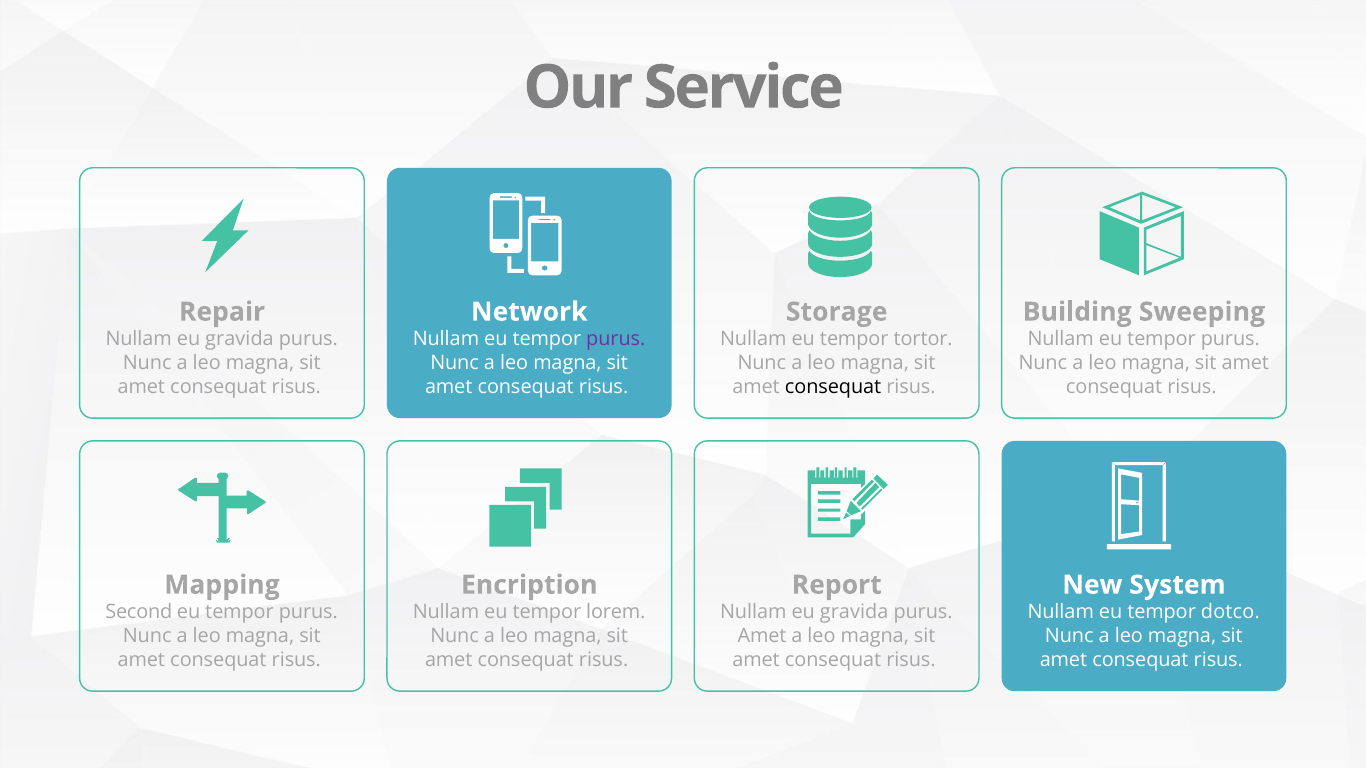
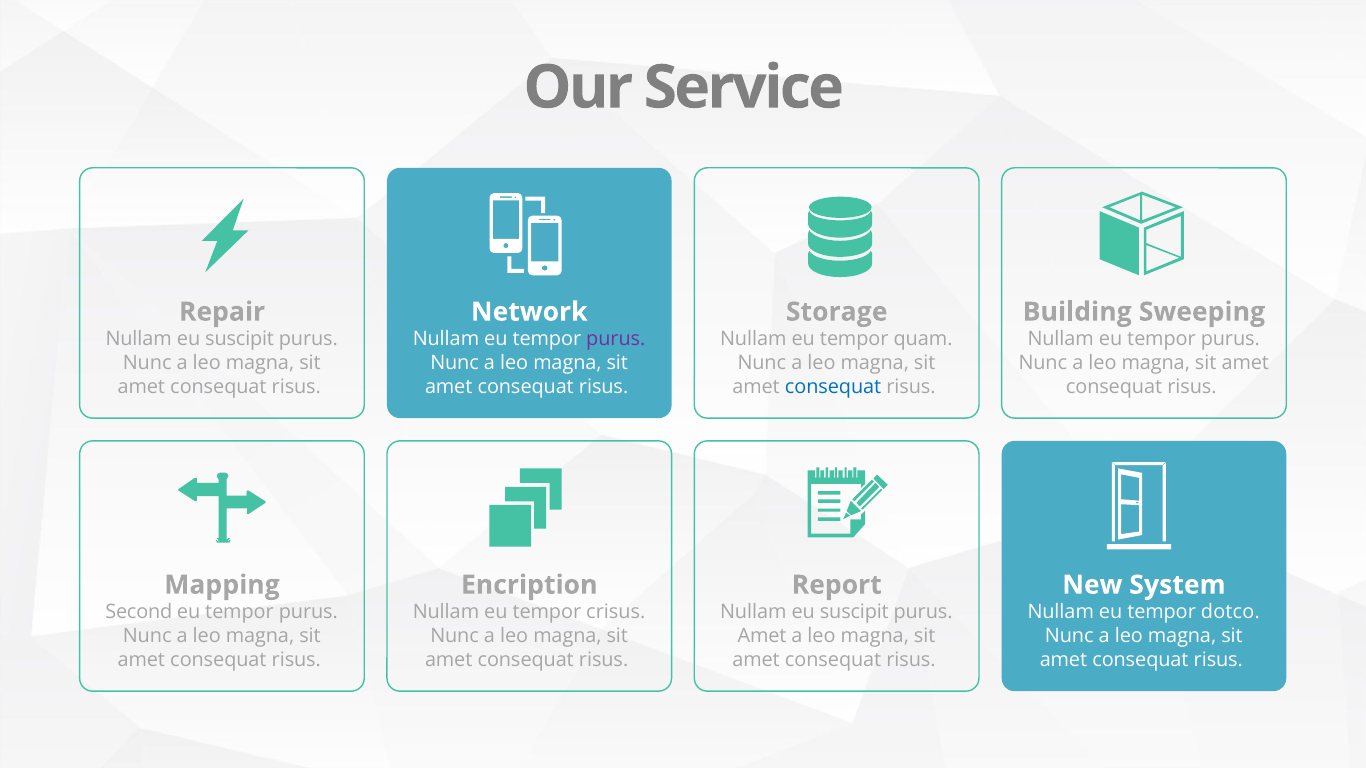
gravida: gravida -> suscipit (240, 339)
tortor: tortor -> quam (923, 339)
consequat colour: black -> blue (833, 387)
lorem: lorem -> crisus (616, 613)
gravida: gravida -> suscipit (854, 613)
